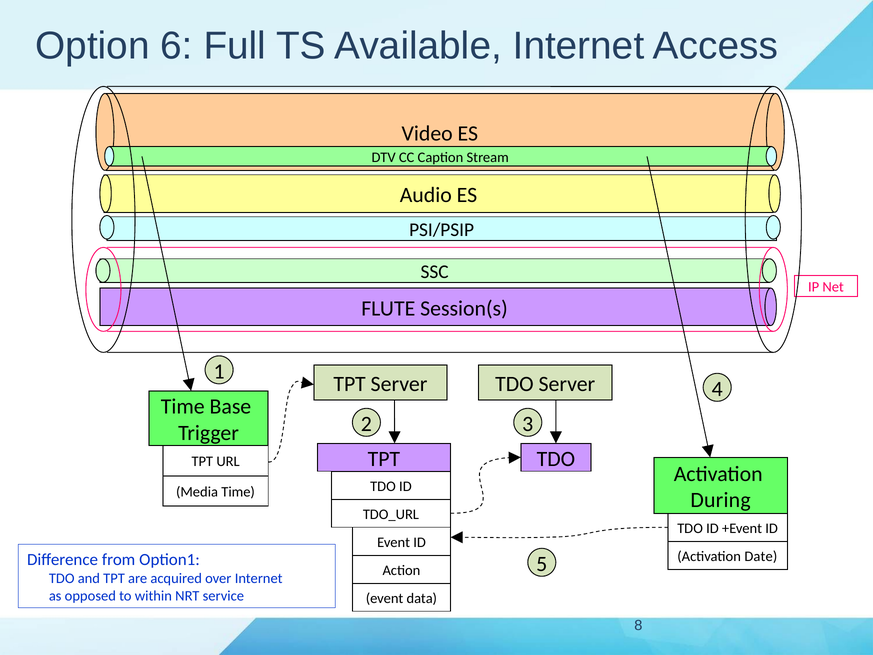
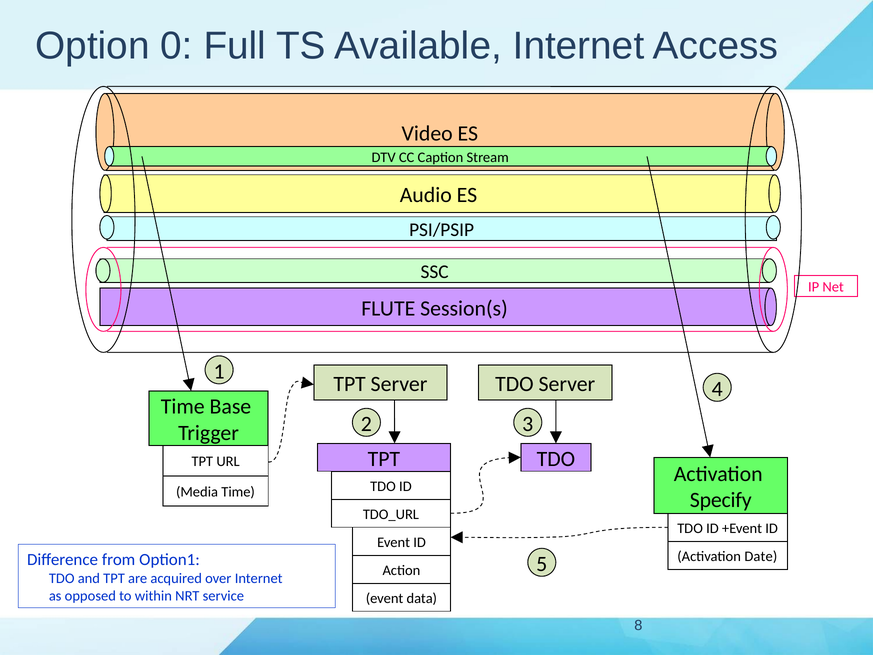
6: 6 -> 0 (177, 46)
During: During -> Specify (721, 500)
